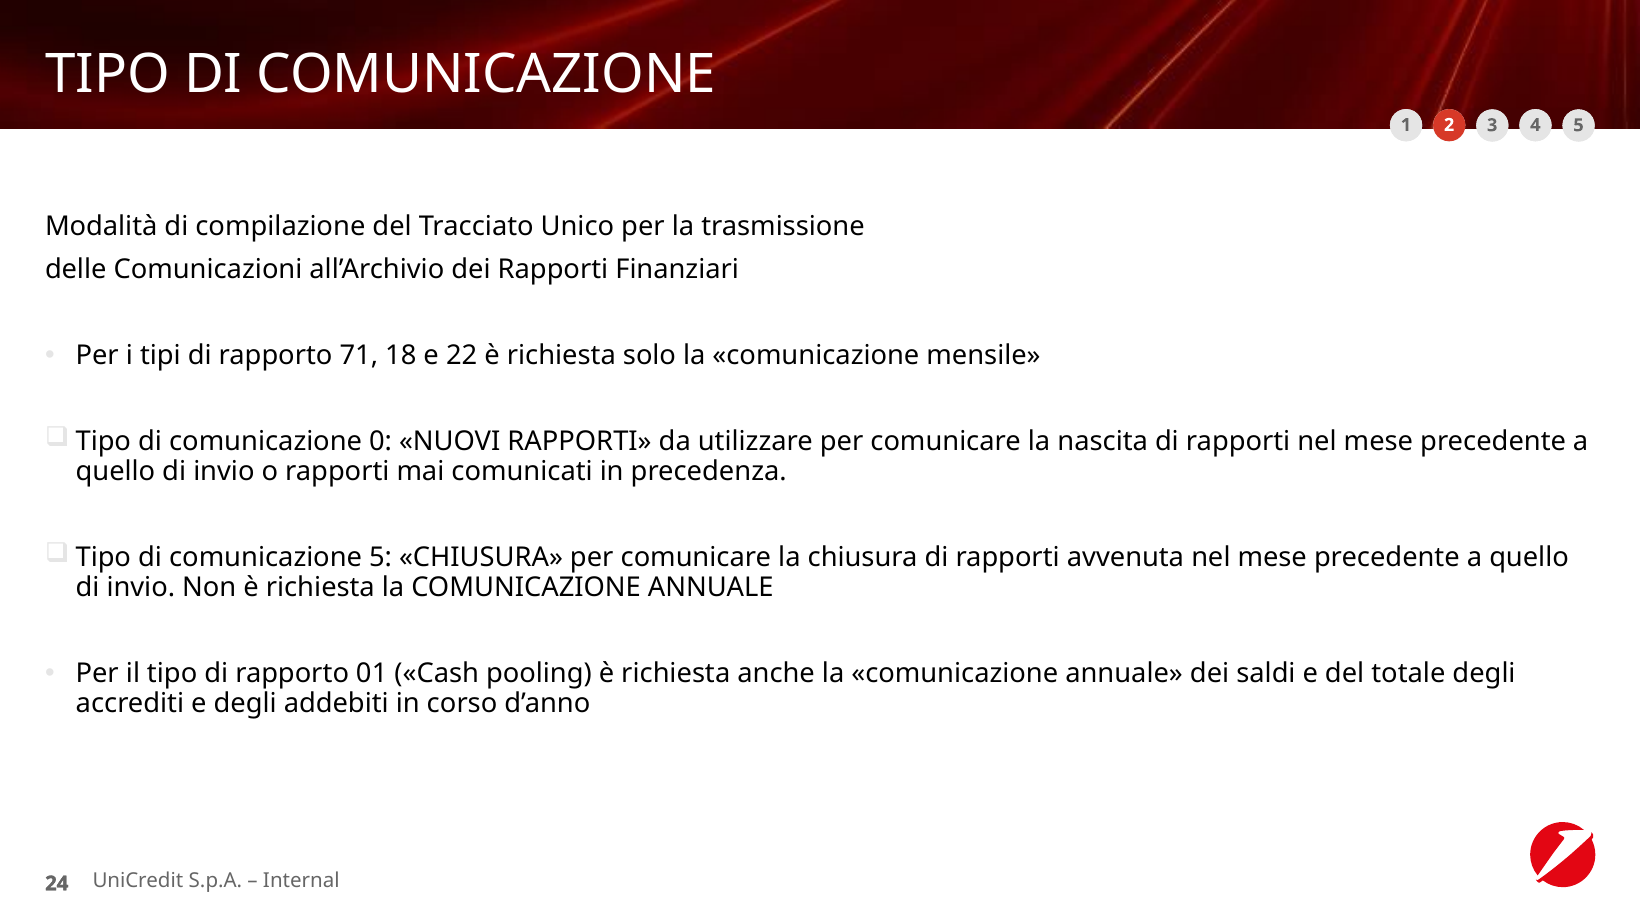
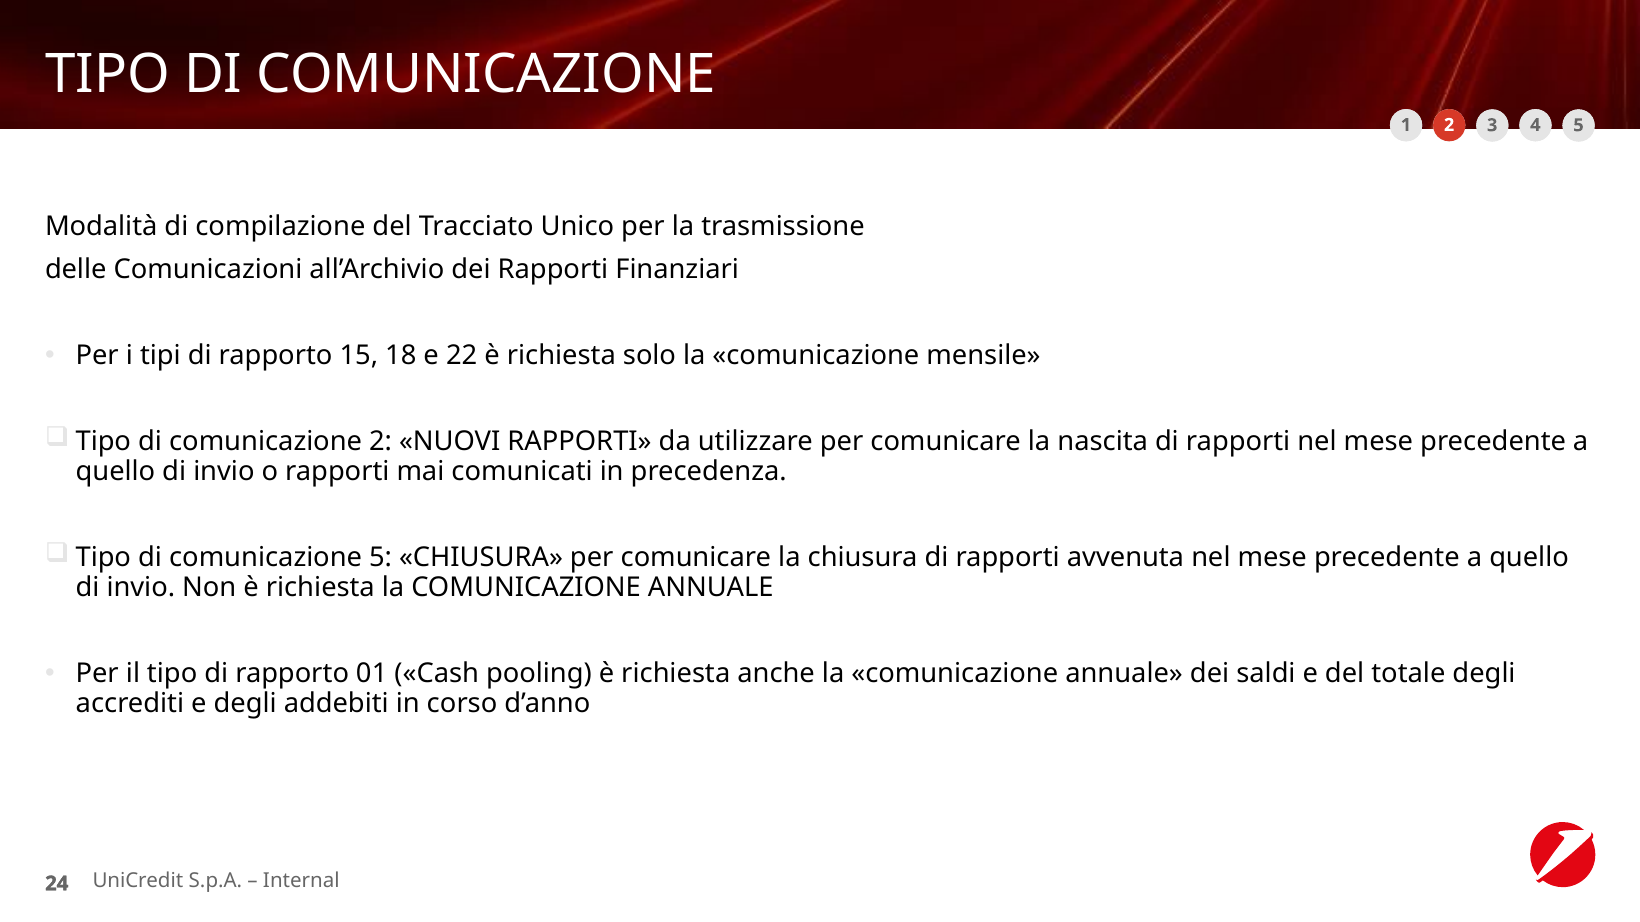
71: 71 -> 15 (359, 356)
comunicazione 0: 0 -> 2 (381, 442)
